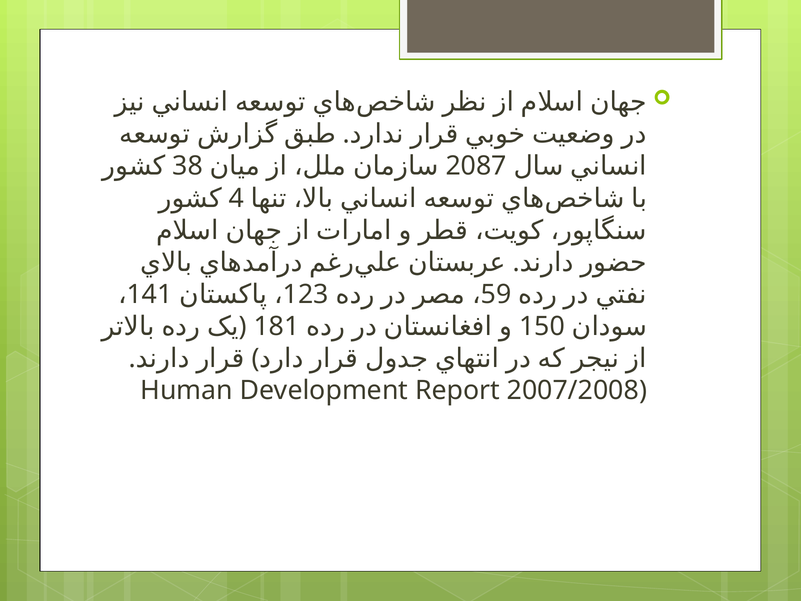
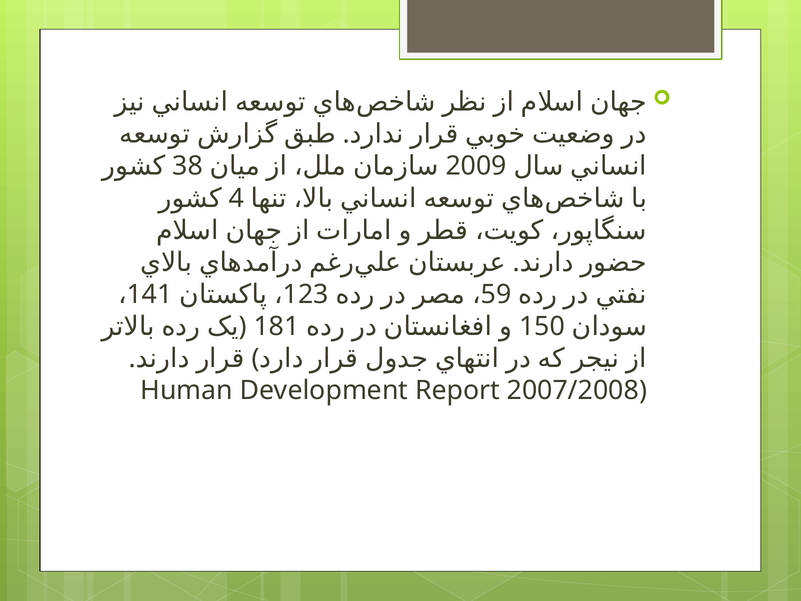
2087: 2087 -> 2009 (476, 166)
